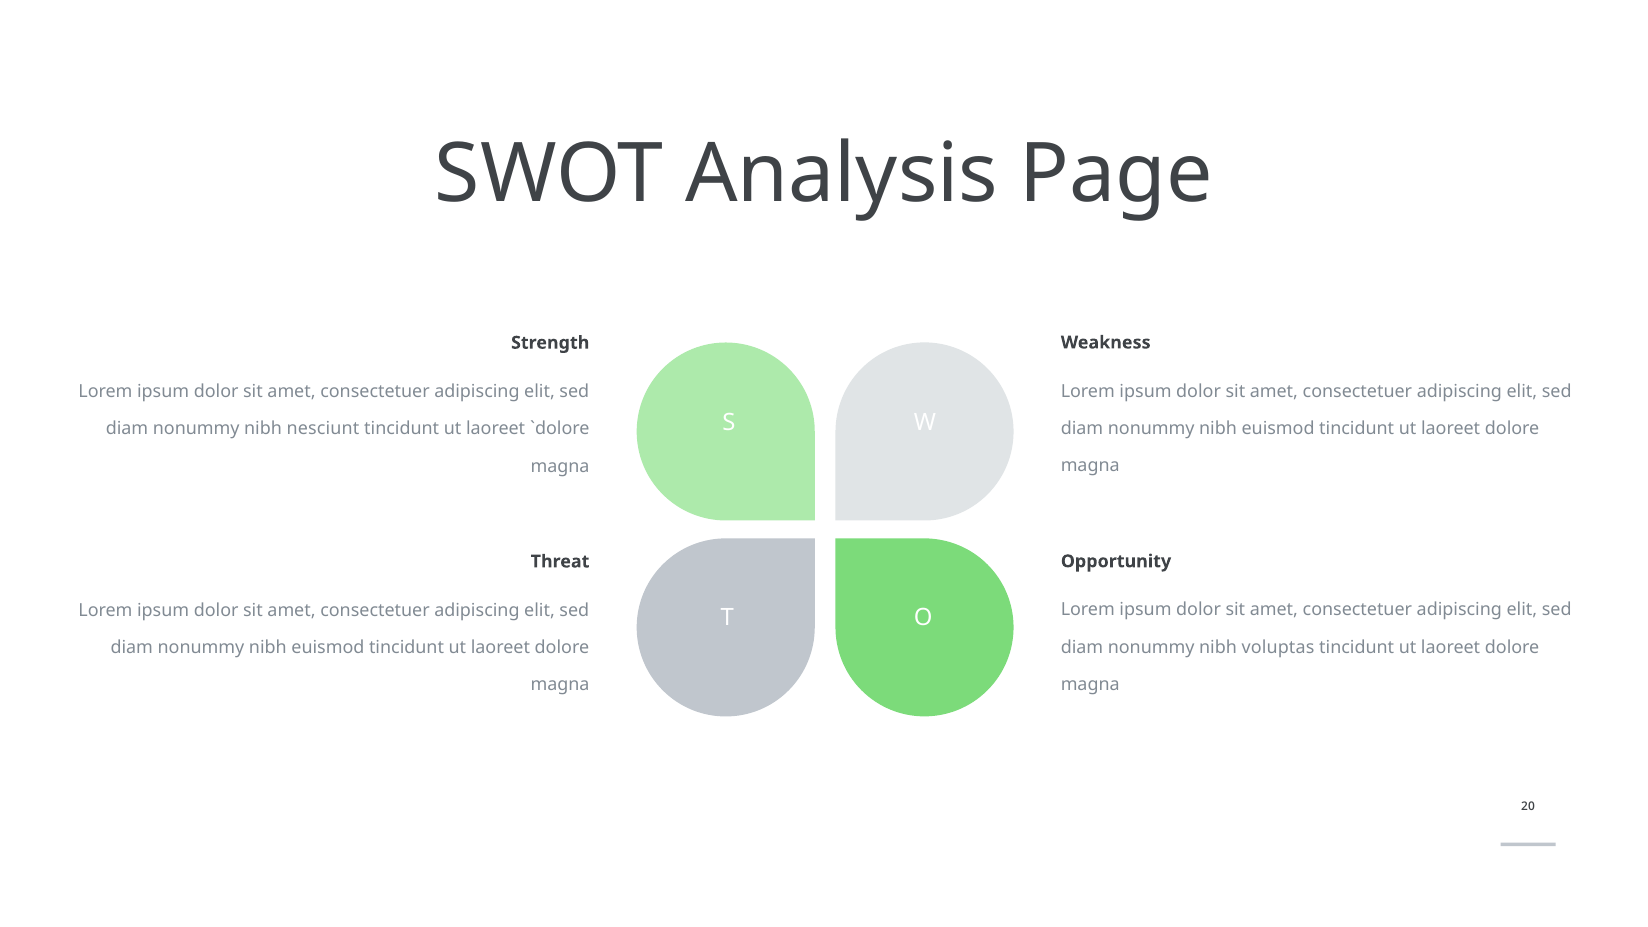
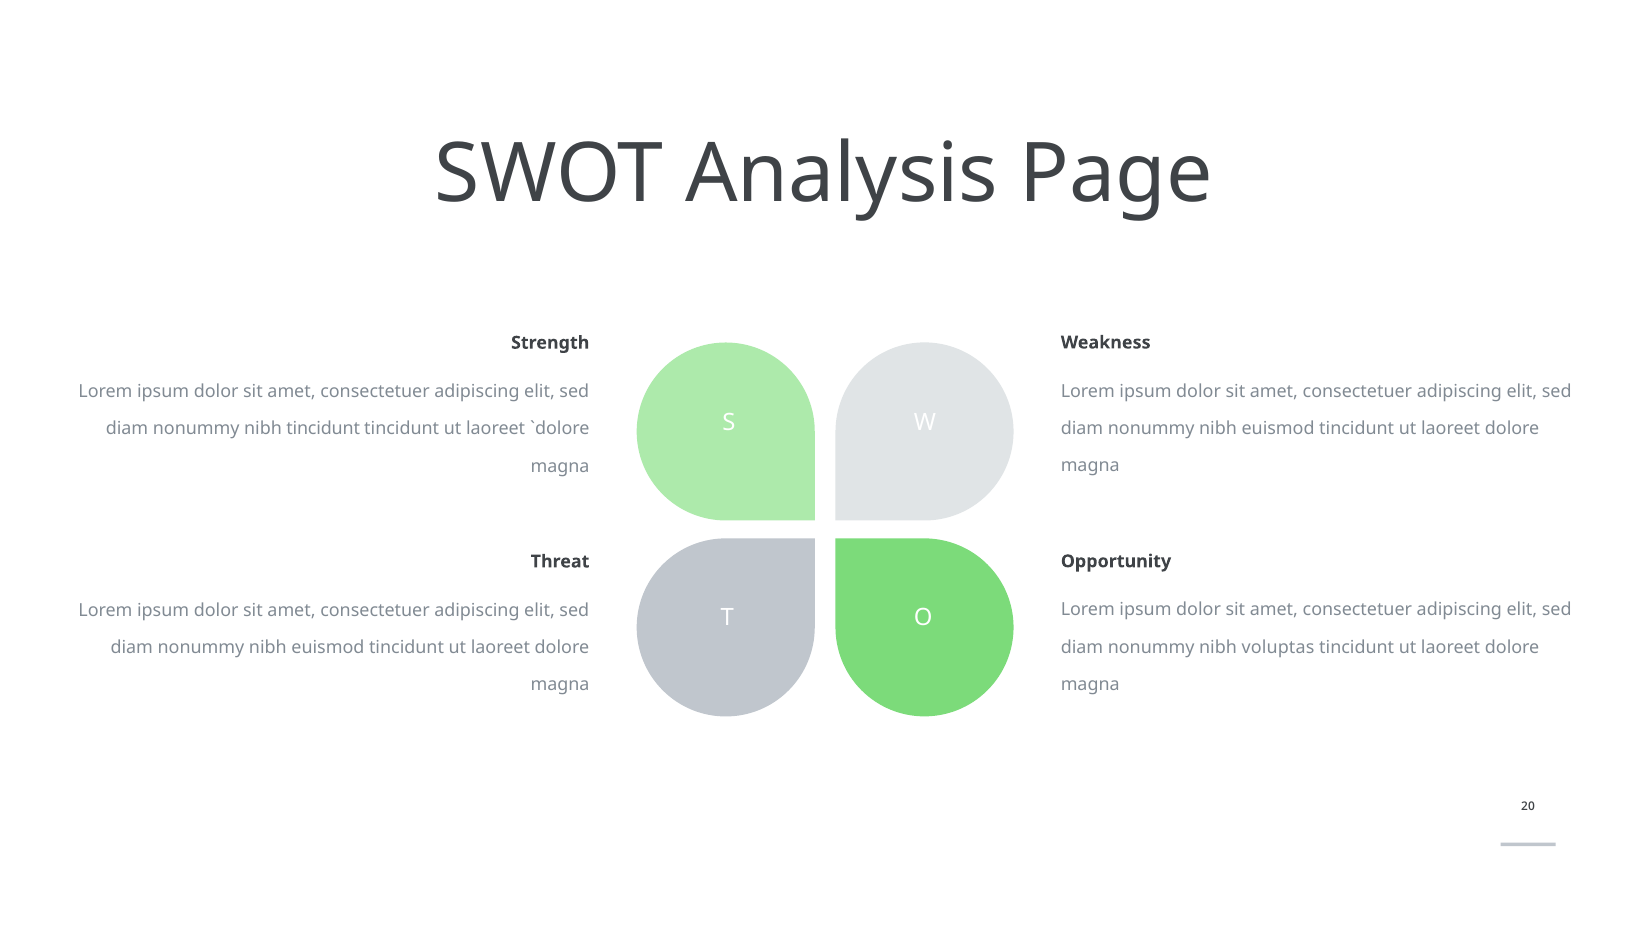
nibh nesciunt: nesciunt -> tincidunt (323, 429)
